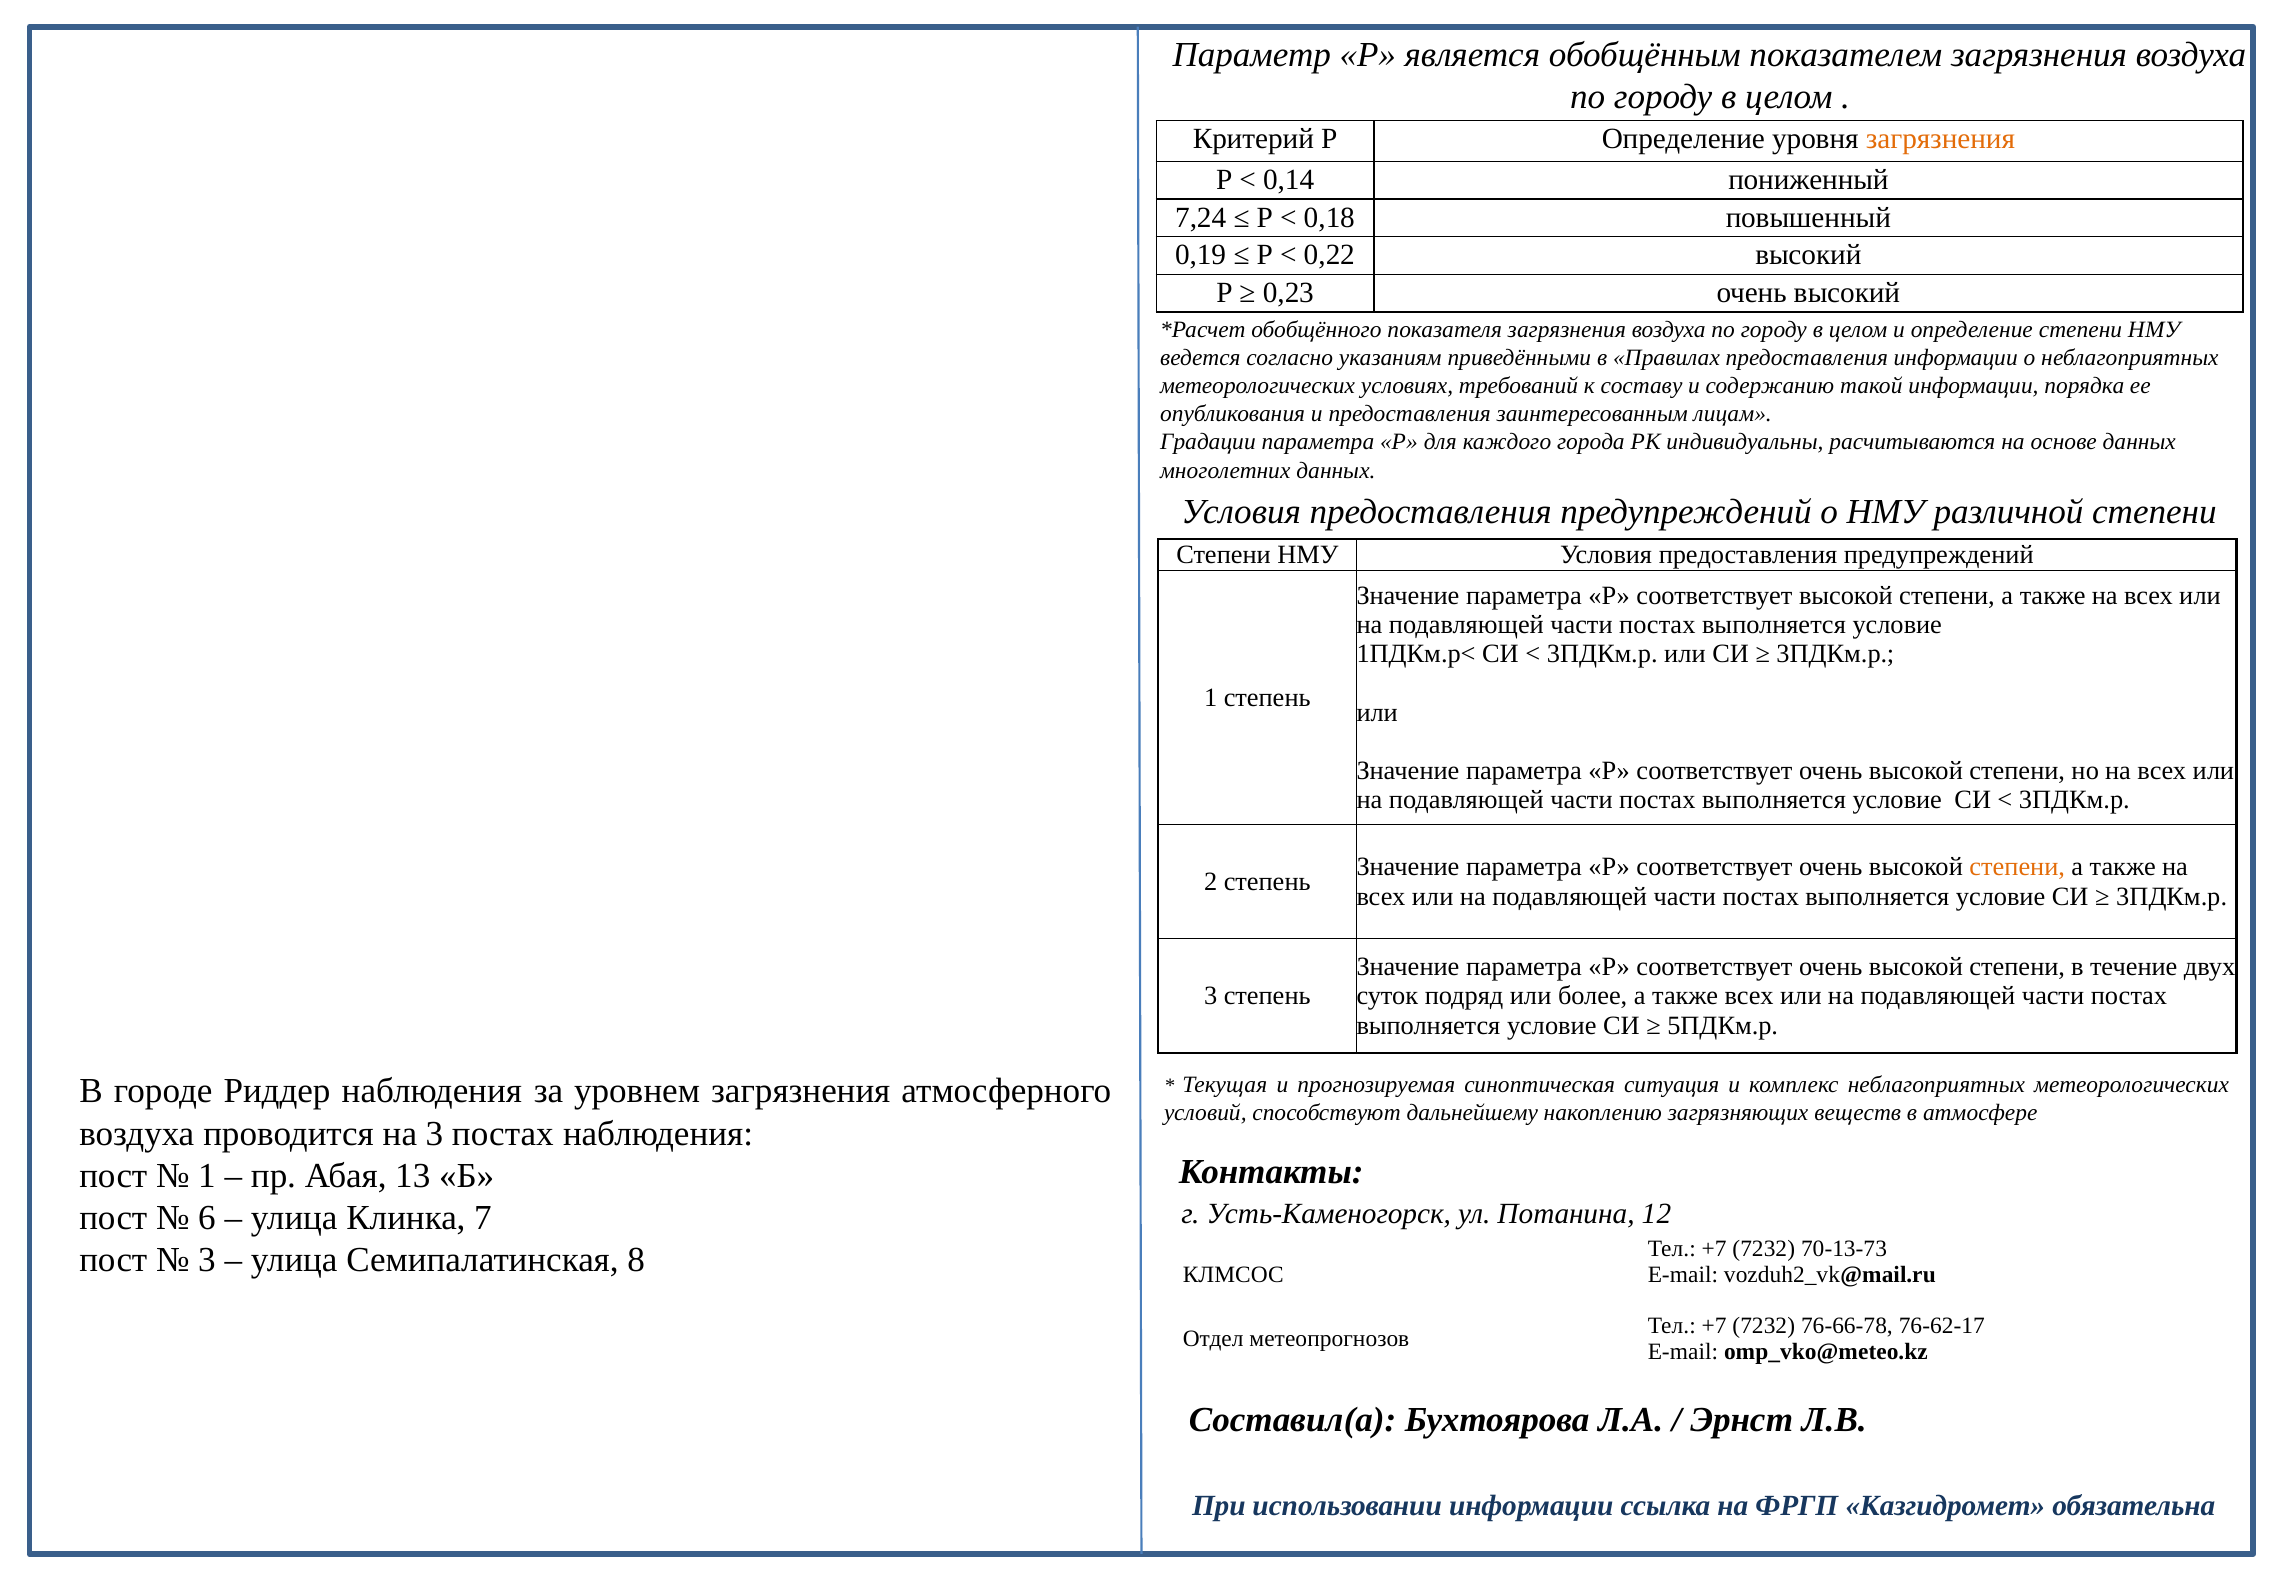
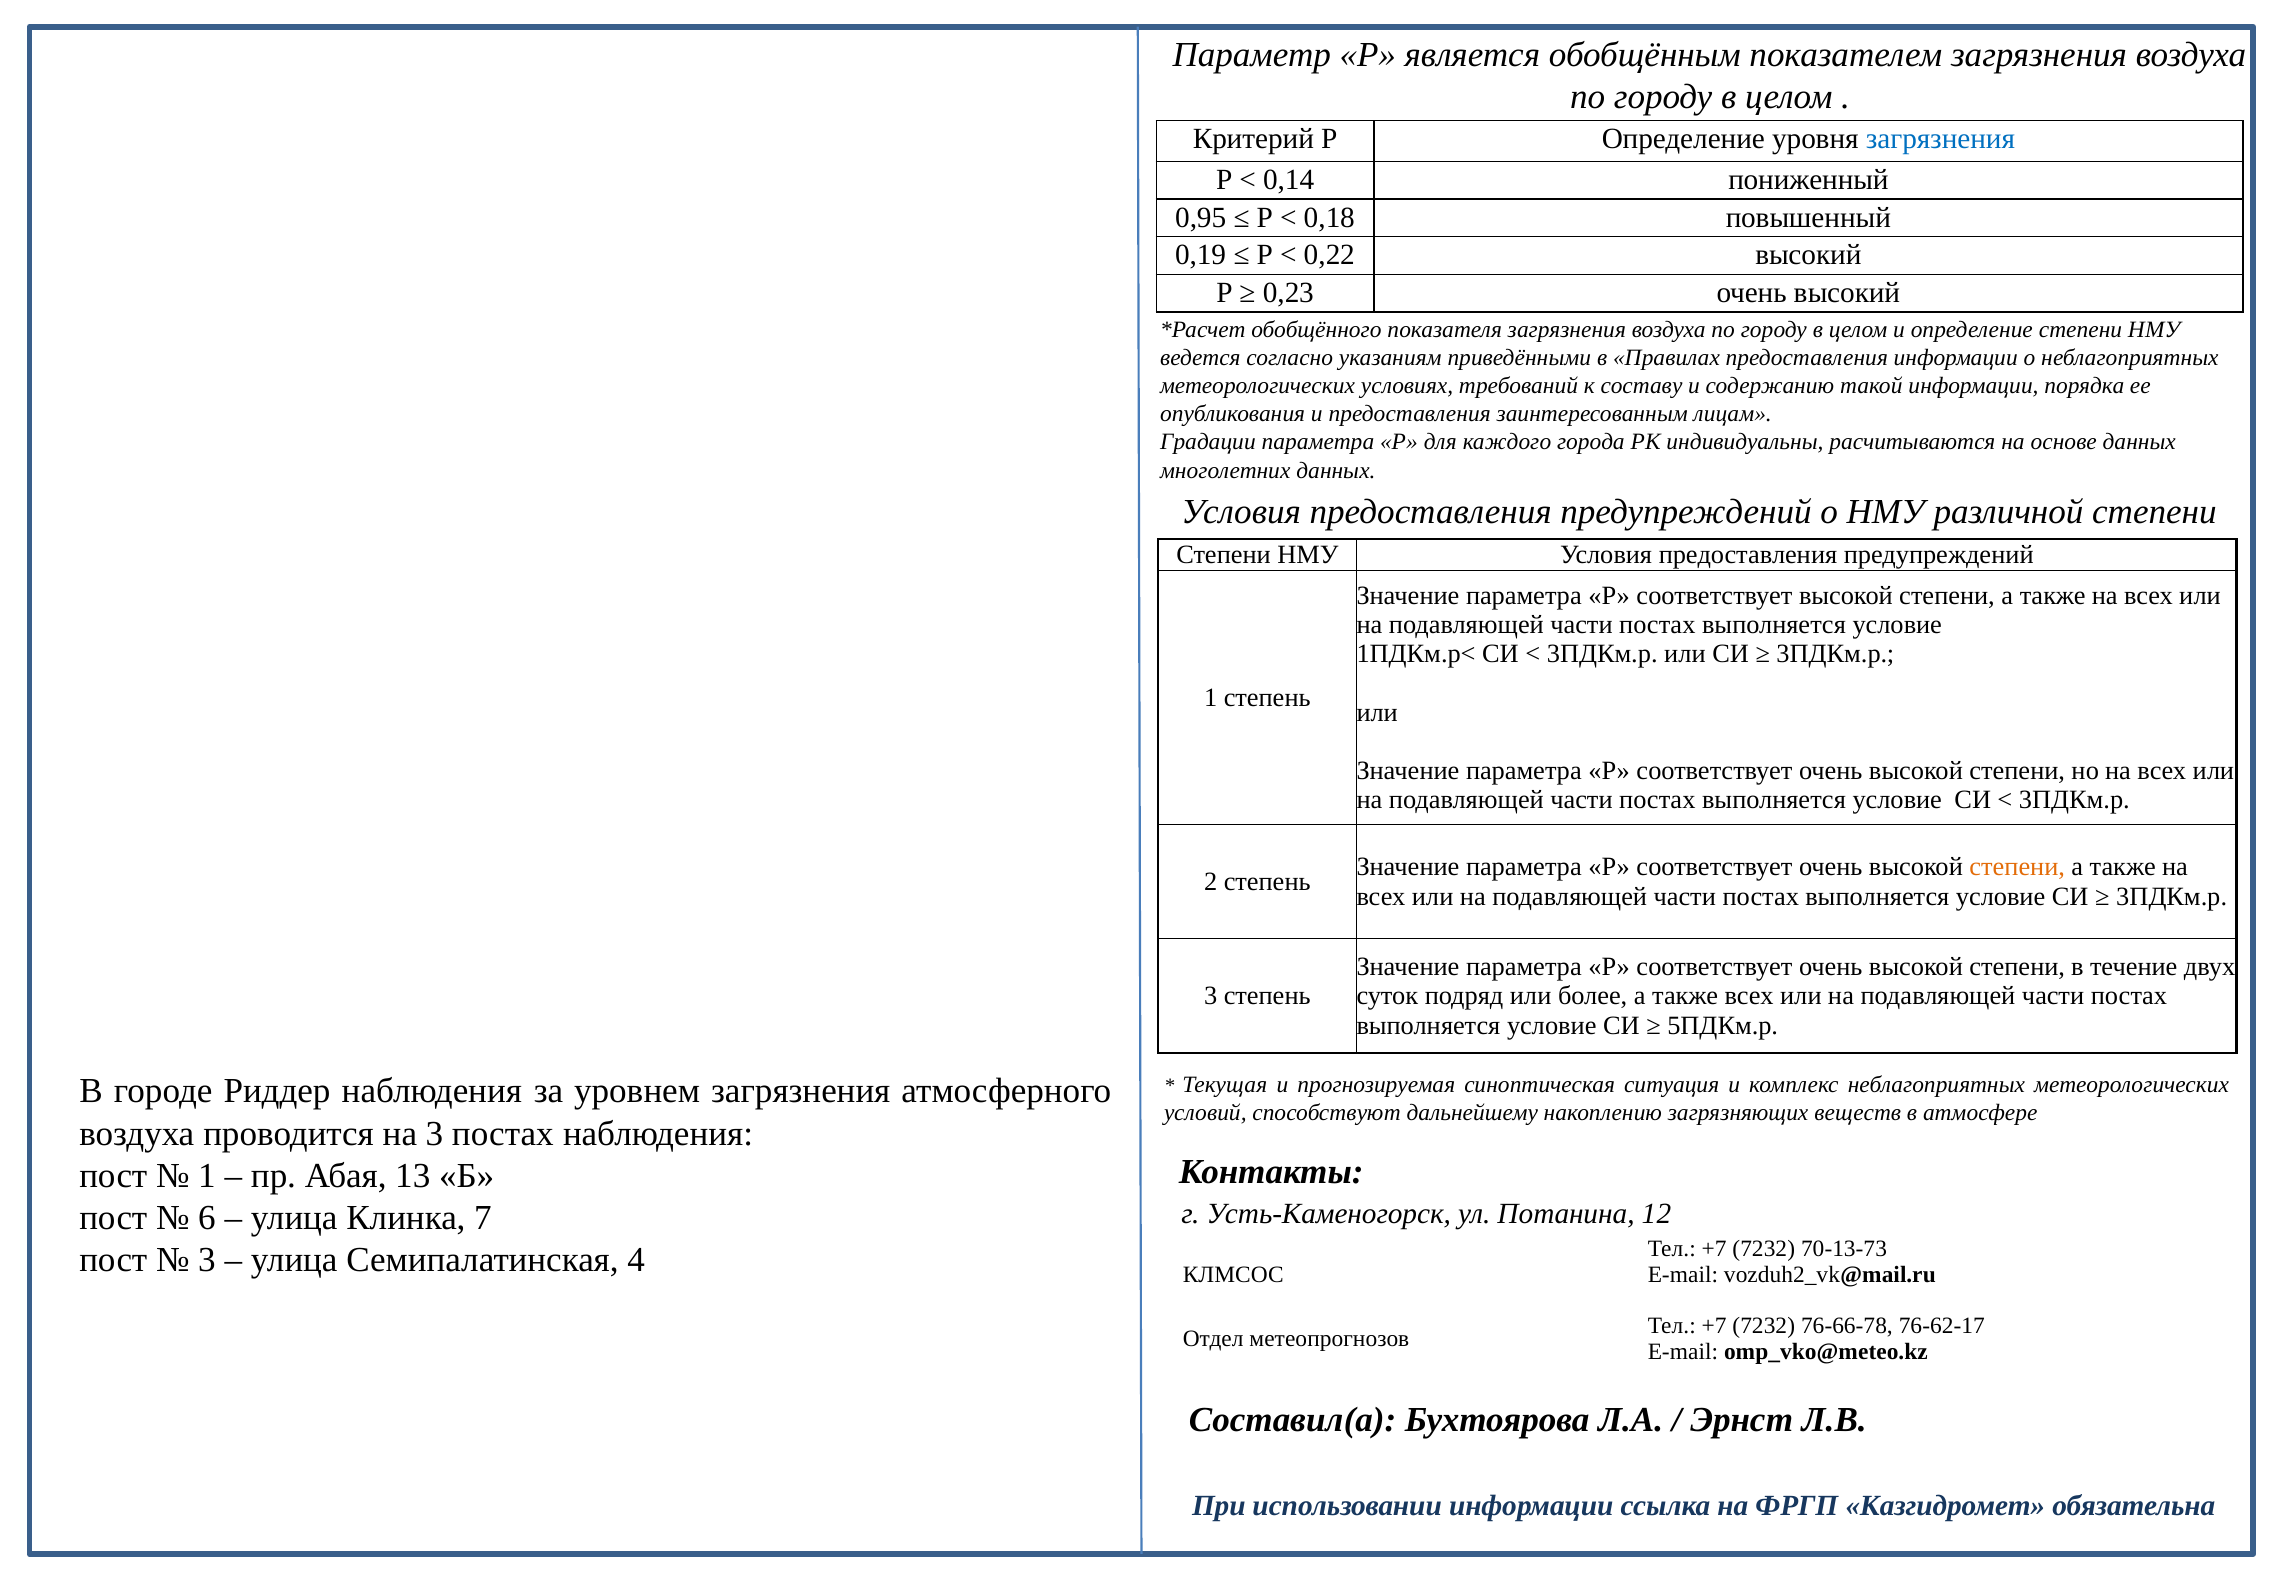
загрязнения colour: orange -> blue (1940, 139)
7,24: 7,24 -> 0,95 (1201, 217)
8: 8 -> 4 (636, 1260)
